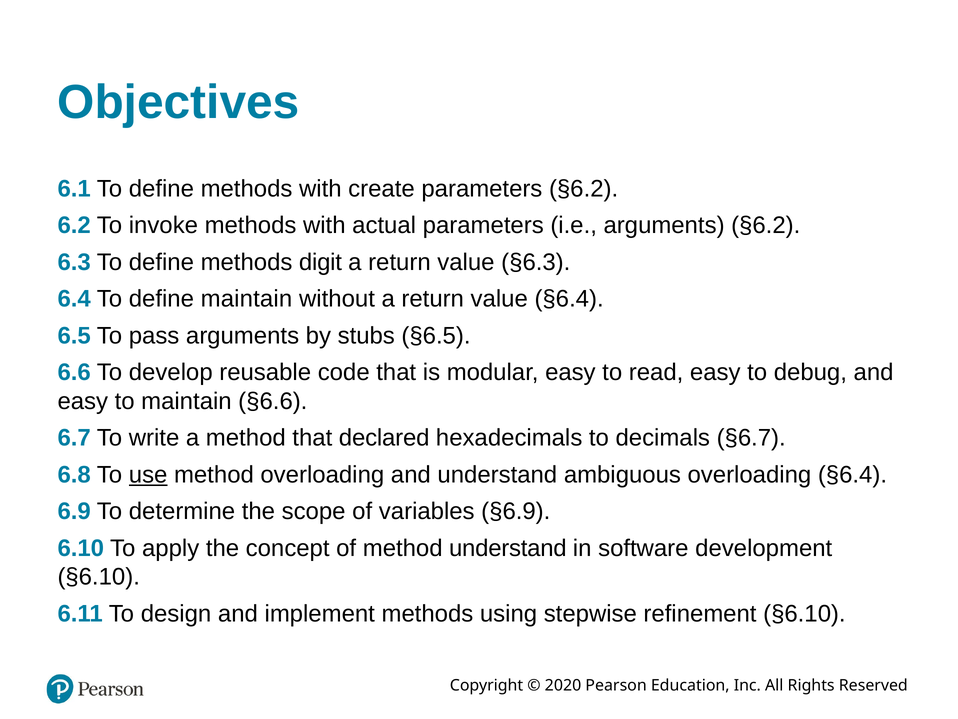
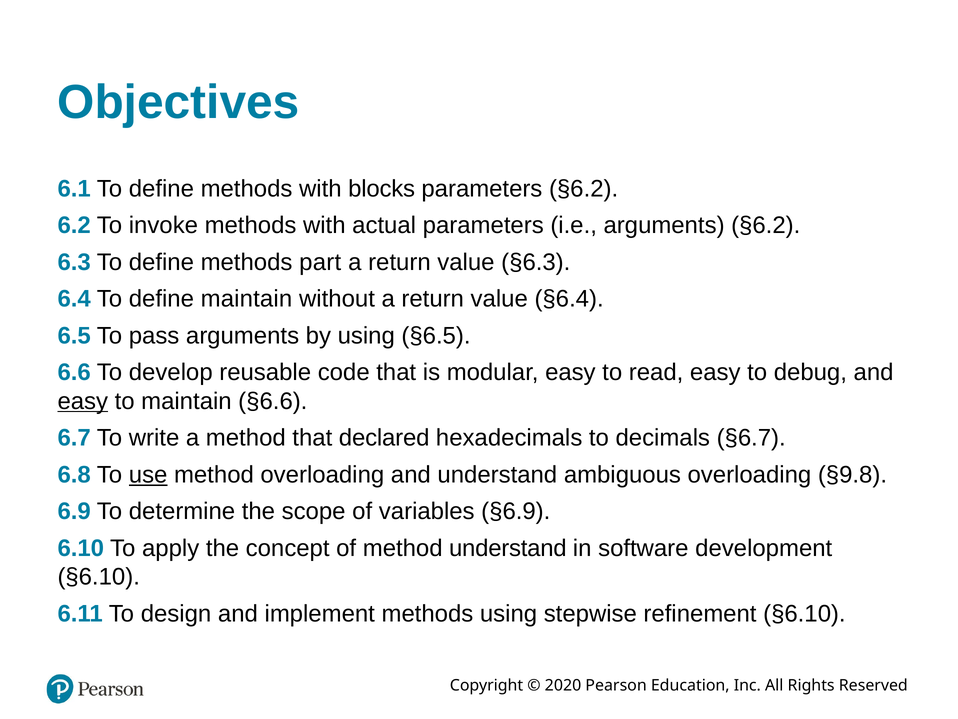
create: create -> blocks (382, 189)
digit: digit -> part (320, 262)
by stubs: stubs -> using (366, 335)
easy underline: none -> present (83, 401)
overloading §6.4: §6.4 -> §9.8 (852, 474)
